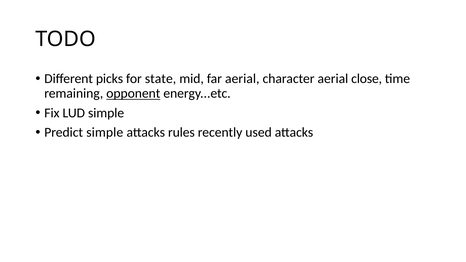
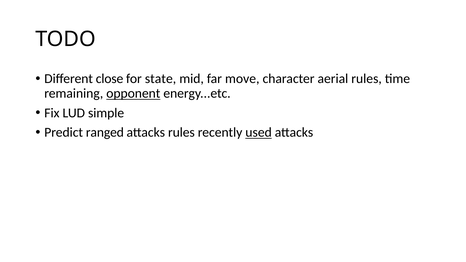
picks: picks -> close (110, 79)
far aerial: aerial -> move (242, 79)
aerial close: close -> rules (367, 79)
Predict simple: simple -> ranged (105, 133)
used underline: none -> present (259, 133)
